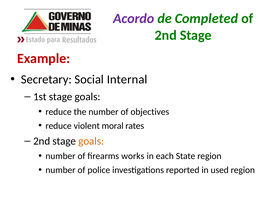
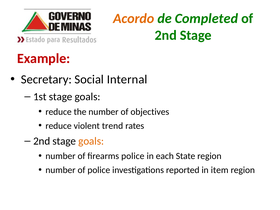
Acordo colour: purple -> orange (134, 18)
moral: moral -> trend (112, 126)
firearms works: works -> police (133, 156)
used: used -> item (220, 170)
